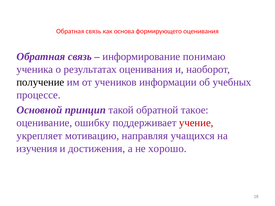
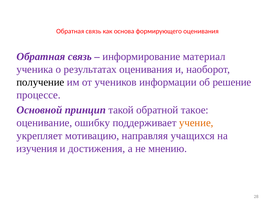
понимаю: понимаю -> материал (204, 57)
учебных: учебных -> решение (232, 82)
учение colour: red -> orange (196, 123)
хорошо: хорошо -> мнению (168, 149)
